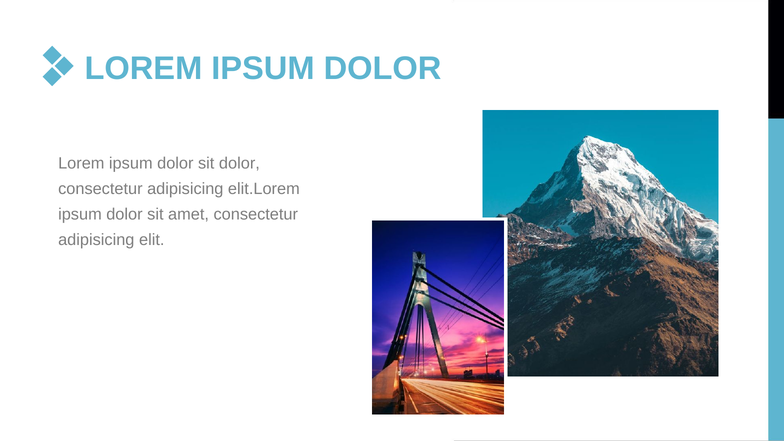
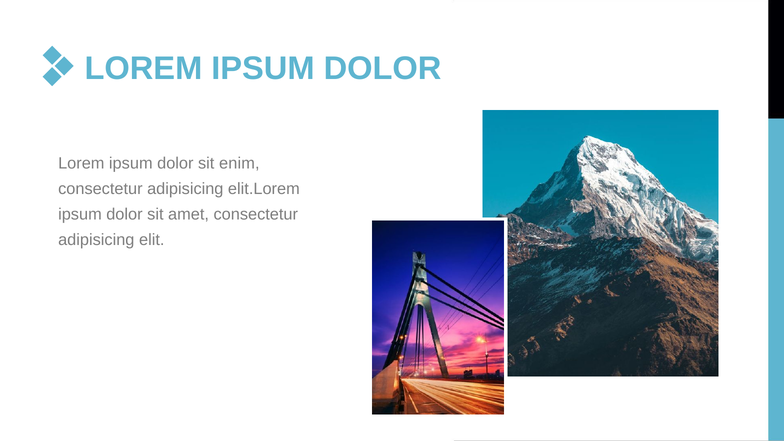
sit dolor: dolor -> enim (239, 163)
